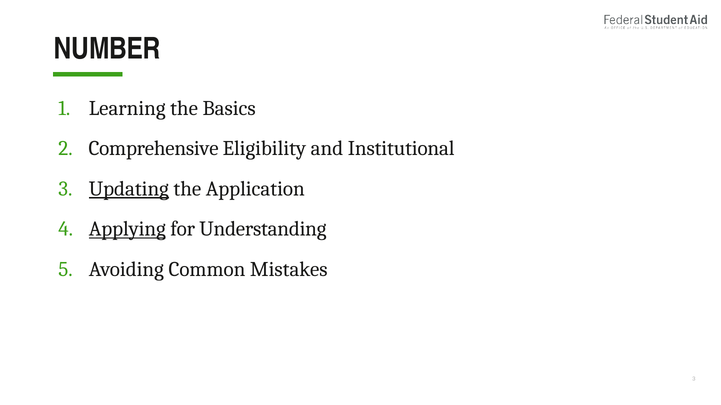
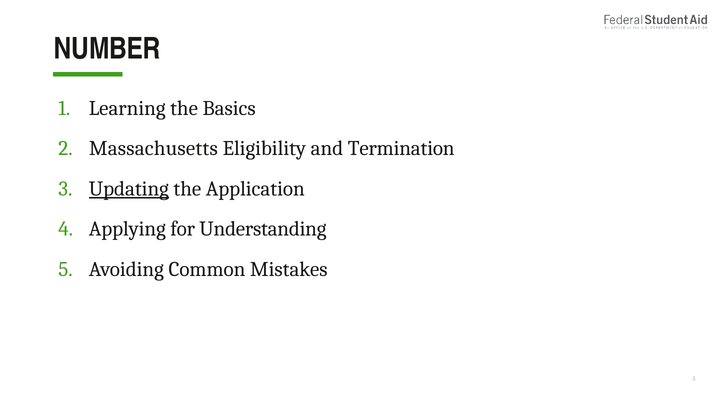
Comprehensive: Comprehensive -> Massachusetts (153, 149)
Institutional: Institutional -> Termination (401, 149)
Applying underline: present -> none (127, 229)
